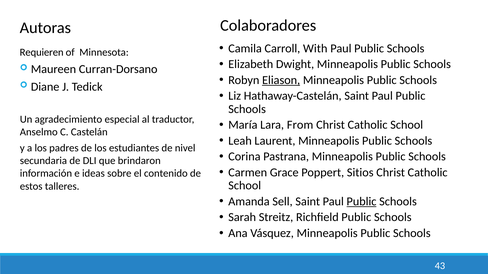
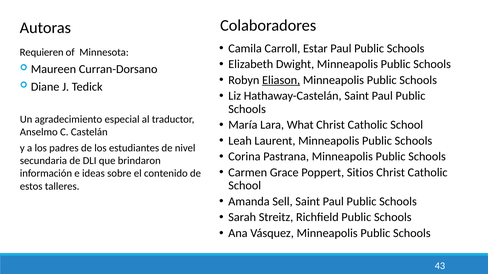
With: With -> Estar (315, 48)
From: From -> What (300, 125)
Public underline: present -> none (362, 202)
